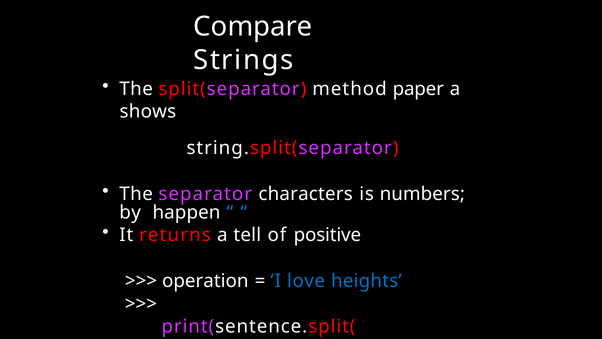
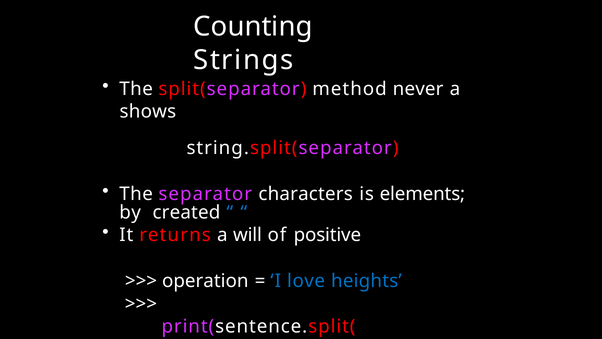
Compare: Compare -> Counting (253, 27)
paper: paper -> never (418, 89)
numbers: numbers -> elements (422, 194)
happen: happen -> created (186, 212)
tell: tell -> will (247, 235)
